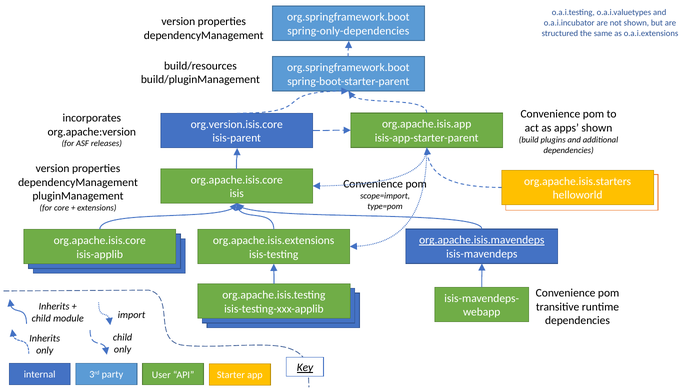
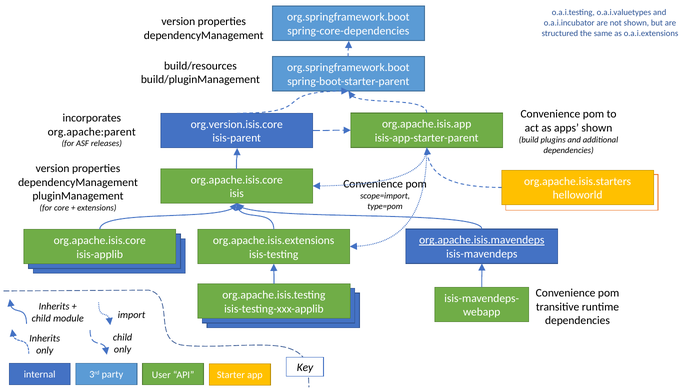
spring-only-dependencies: spring-only-dependencies -> spring-core-dependencies (348, 31)
org.apache:version: org.apache:version -> org.apache:parent (92, 132)
Key underline: present -> none (305, 368)
